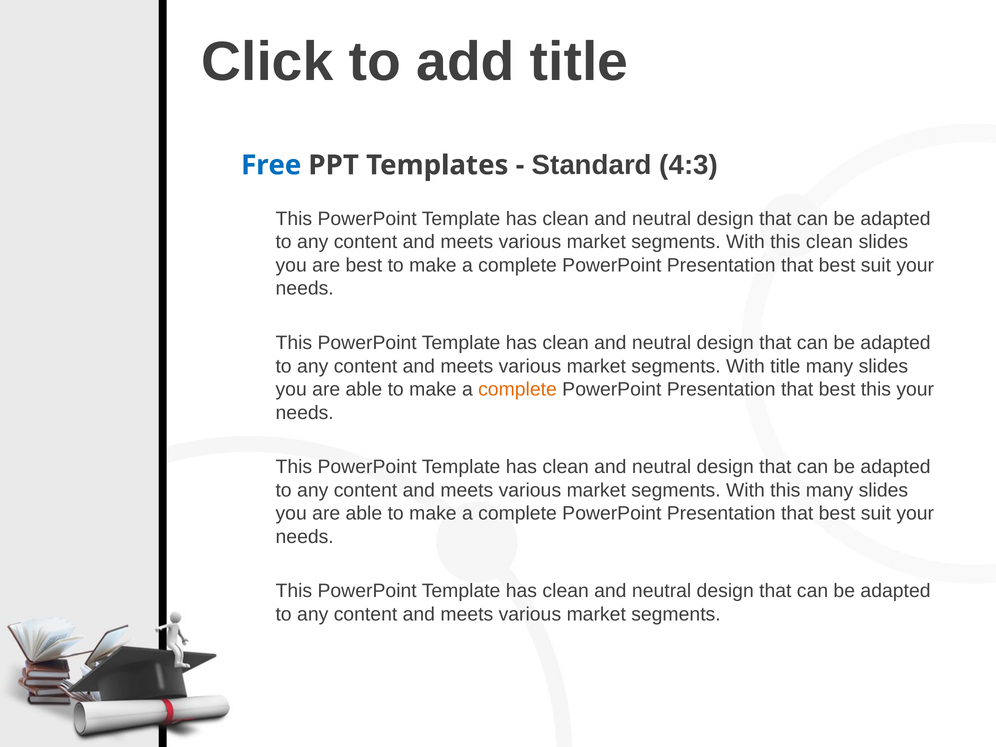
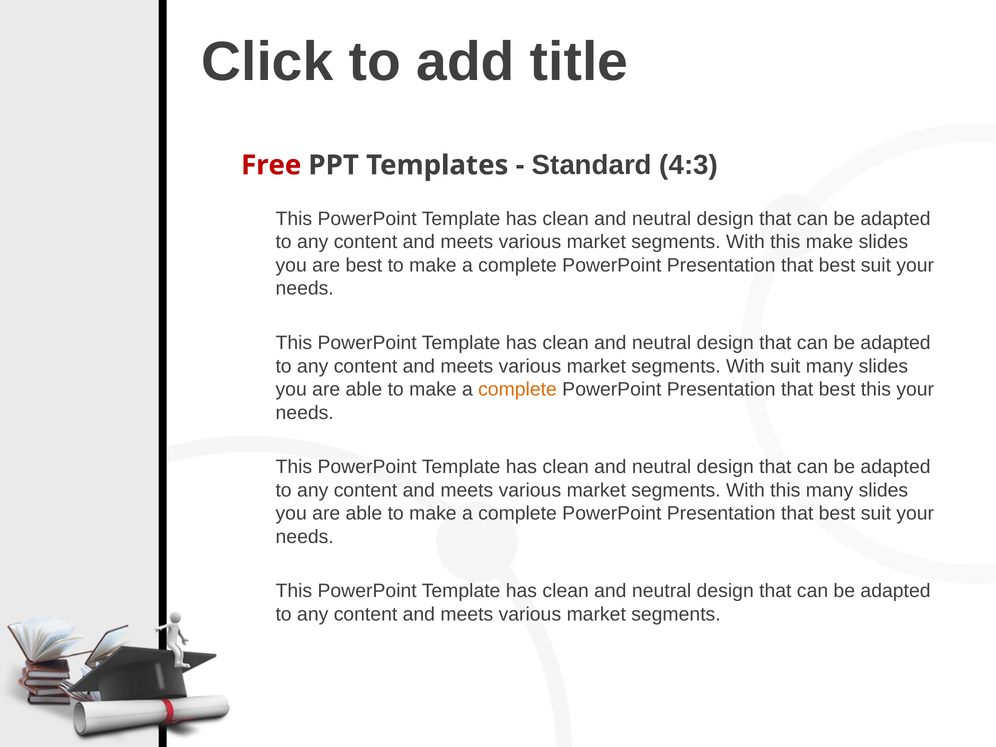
Free colour: blue -> red (271, 165)
this clean: clean -> make (830, 242)
With title: title -> suit (785, 366)
